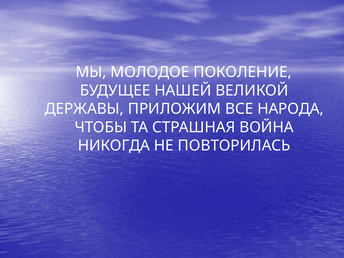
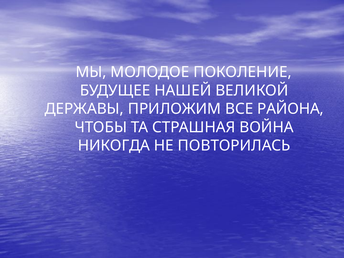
НАРОДА: НАРОДА -> РАЙОНА (290, 109)
